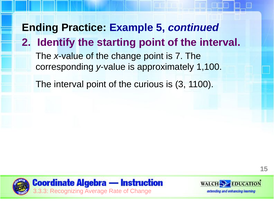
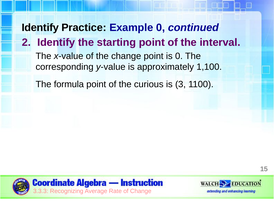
Ending: Ending -> Identify (40, 28)
Example 5: 5 -> 0 (161, 28)
is 7: 7 -> 0 (179, 56)
interval: interval -> formula (69, 84)
